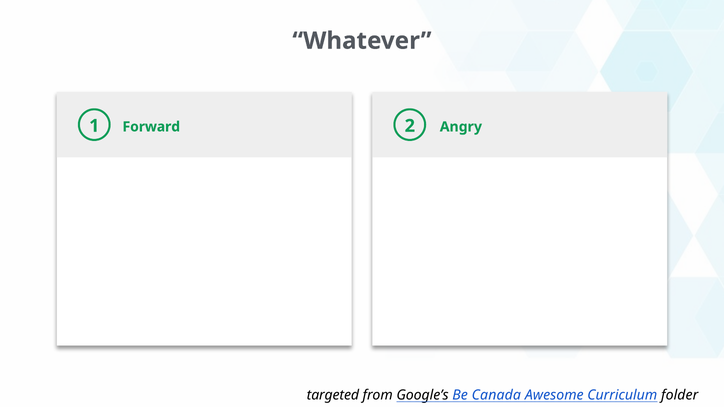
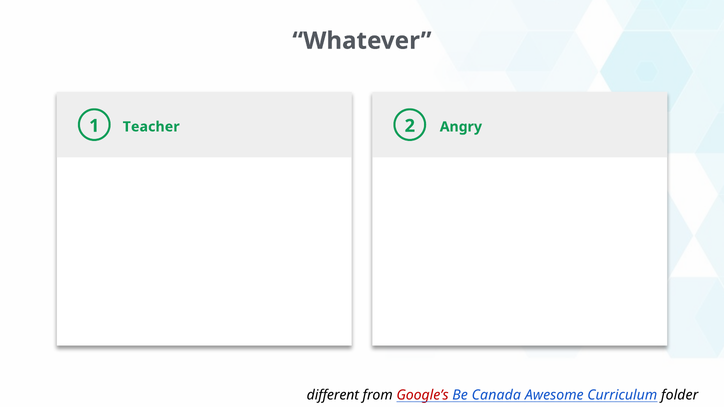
Forward: Forward -> Teacher (151, 127)
targeted: targeted -> different (333, 395)
Google’s colour: black -> red (423, 395)
